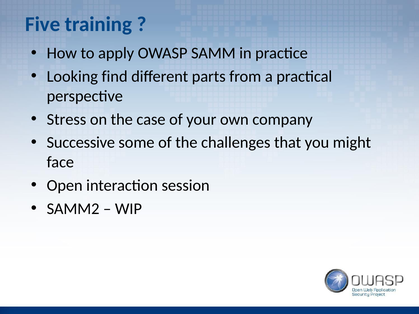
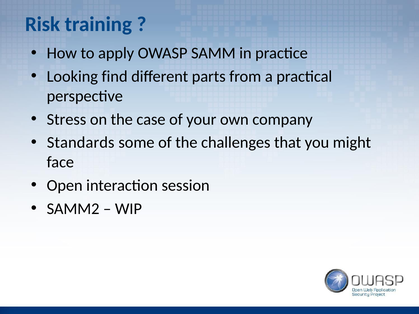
Five: Five -> Risk (43, 24)
Successive: Successive -> Standards (81, 143)
